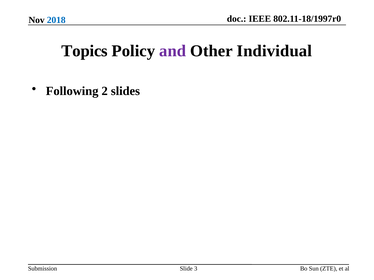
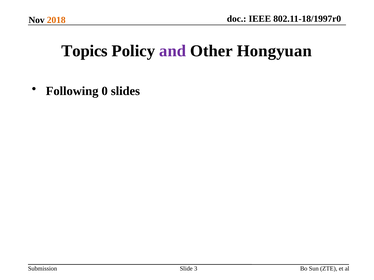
2018 colour: blue -> orange (56, 20)
Individual: Individual -> Hongyuan (274, 51)
2: 2 -> 0 (105, 91)
